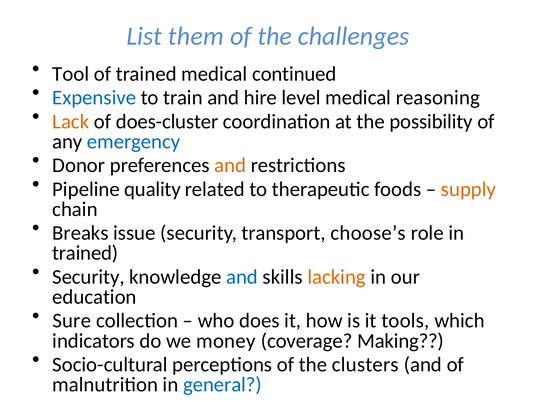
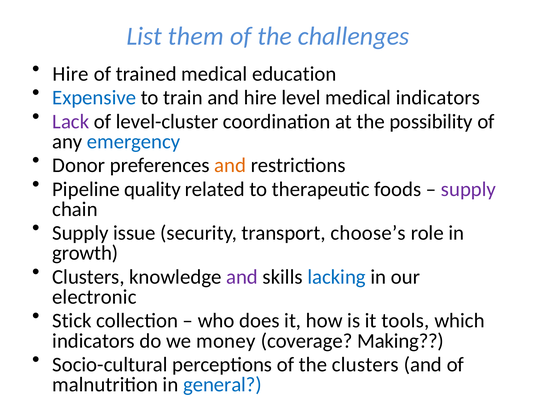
Tool: Tool -> Hire (71, 74)
continued: continued -> education (294, 74)
medical reasoning: reasoning -> indicators (438, 98)
Lack colour: orange -> purple (71, 122)
does-cluster: does-cluster -> level-cluster (167, 122)
supply colour: orange -> purple (469, 189)
Breaks: Breaks -> Supply (80, 233)
trained: trained -> growth (85, 253)
Security: Security -> Clusters (88, 277)
and colour: blue -> purple (242, 277)
lacking colour: orange -> blue (337, 277)
education: education -> electronic (94, 297)
Sure: Sure -> Stick (72, 321)
